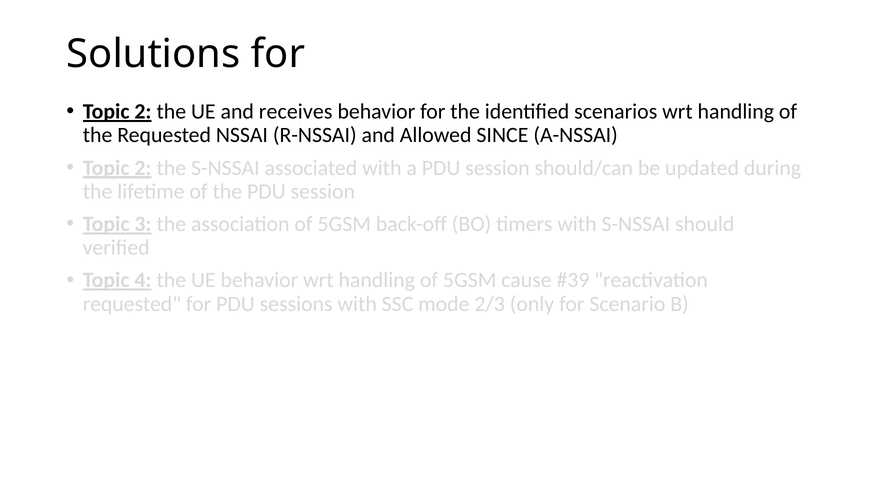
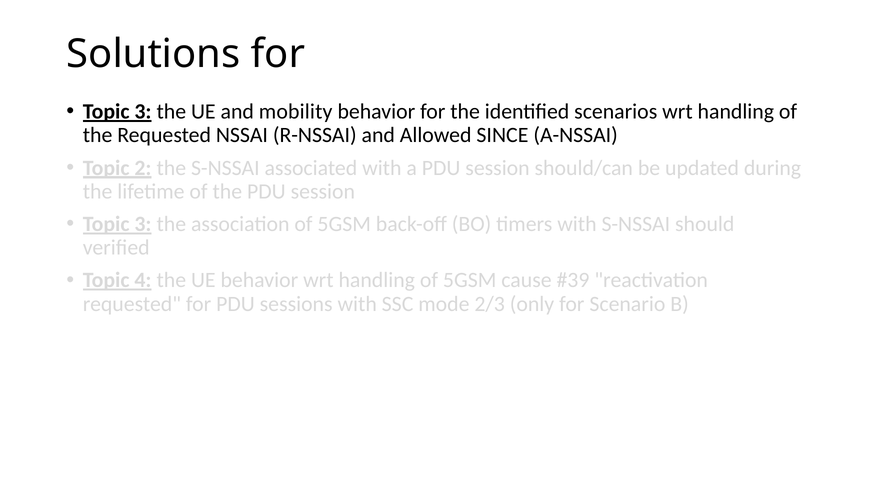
2: 2 -> 3 (143, 112)
receives: receives -> mobility (296, 112)
